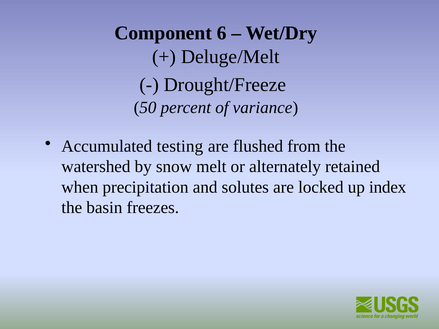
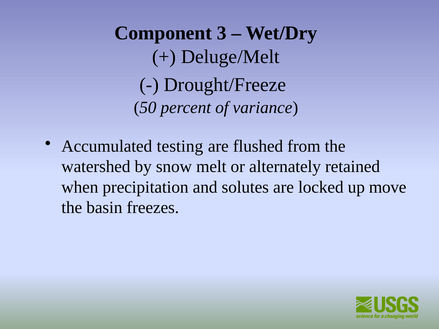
6: 6 -> 3 (222, 33)
index: index -> move (388, 187)
